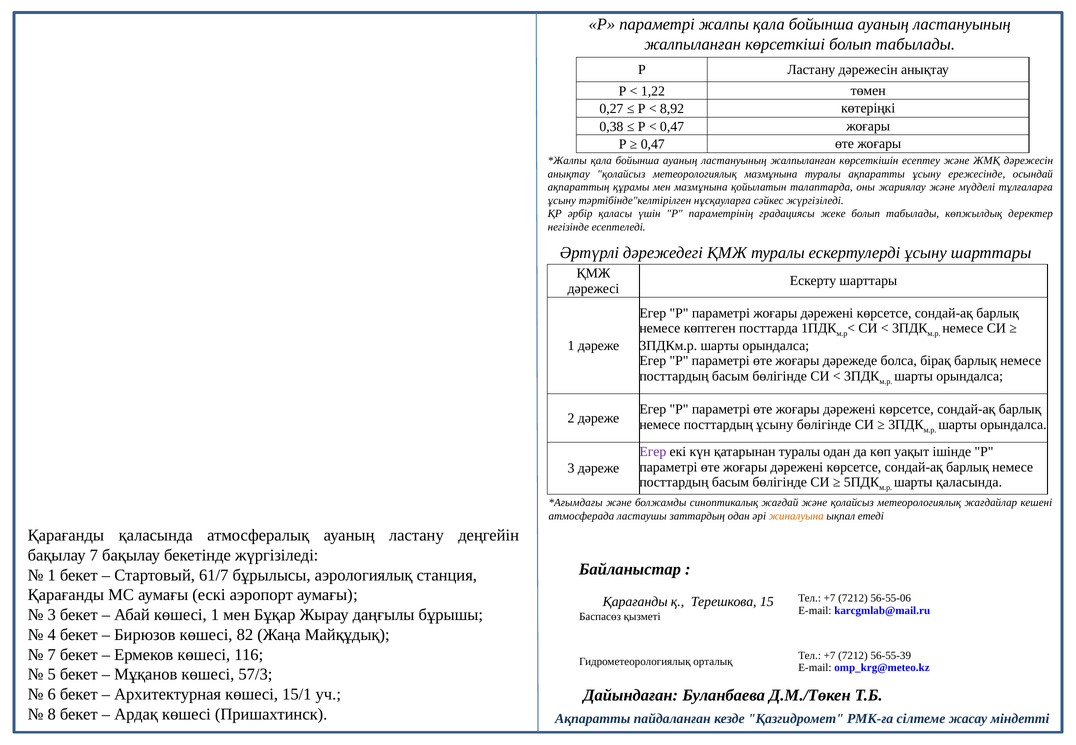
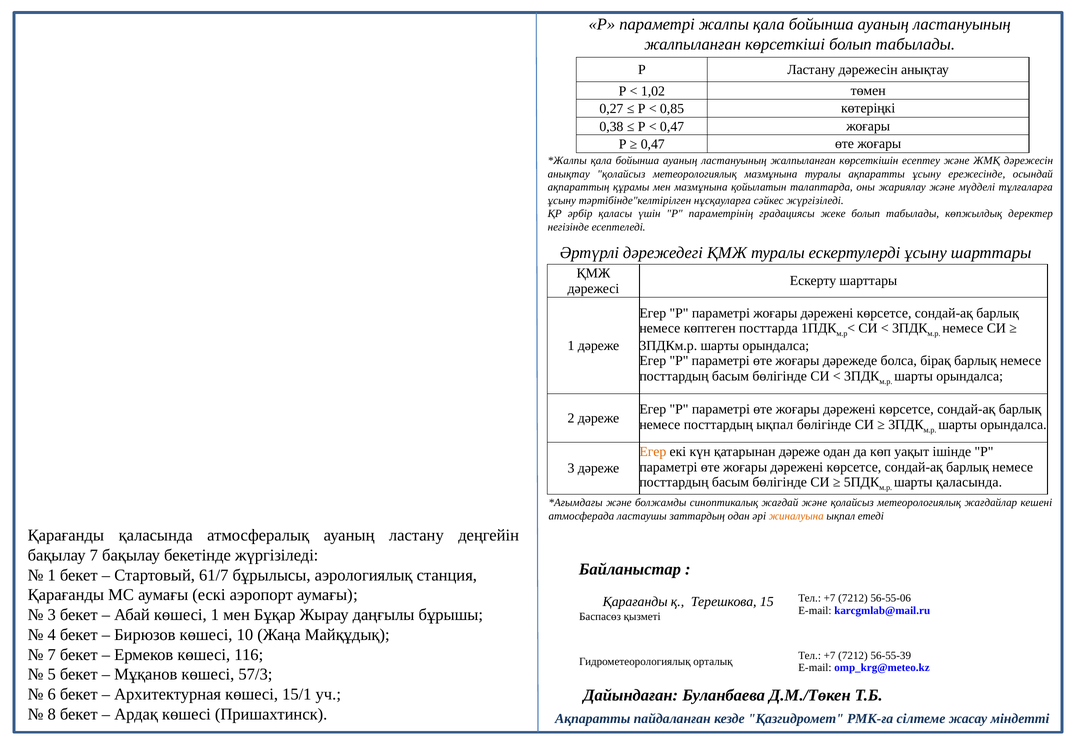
1,22: 1,22 -> 1,02 (653, 91)
8,92: 8,92 -> 0,85 (672, 109)
посттардың ұсыну: ұсыну -> ықпал (775, 424)
Егер colour: purple -> orange (653, 452)
қатарынан туралы: туралы -> дәреже (799, 452)
82: 82 -> 10 (245, 635)
